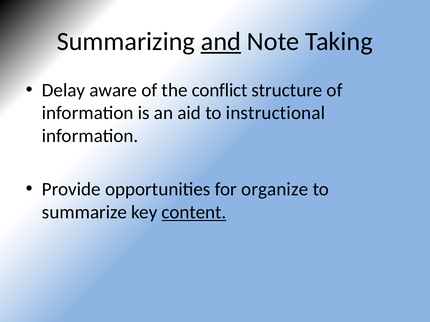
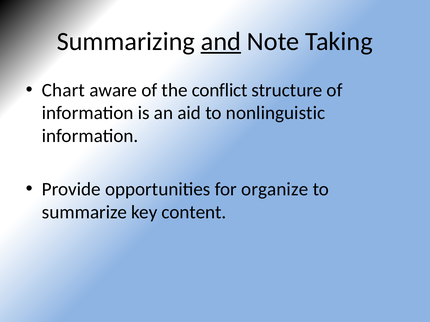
Delay: Delay -> Chart (63, 90)
instructional: instructional -> nonlinguistic (276, 113)
content underline: present -> none (194, 213)
